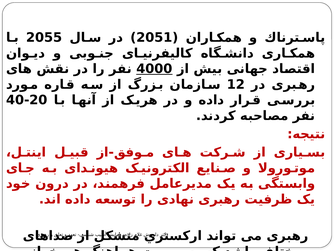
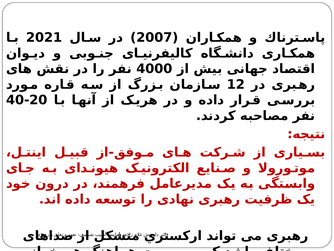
2055: 2055 -> 2021 (44, 38)
2051: 2051 -> 2007 (154, 38)
4000 underline: present -> none (154, 69)
